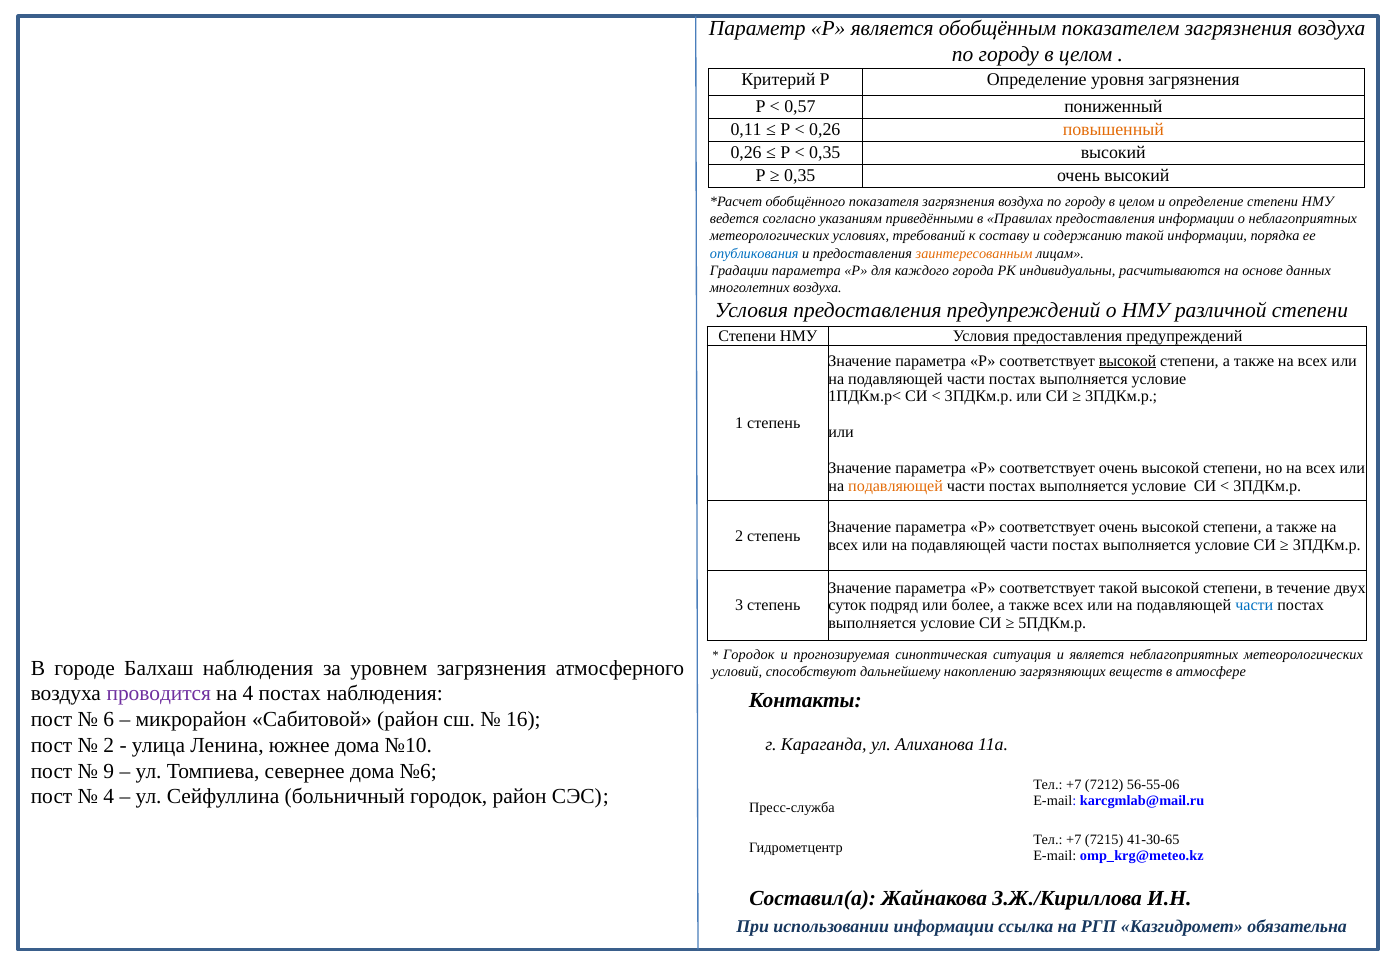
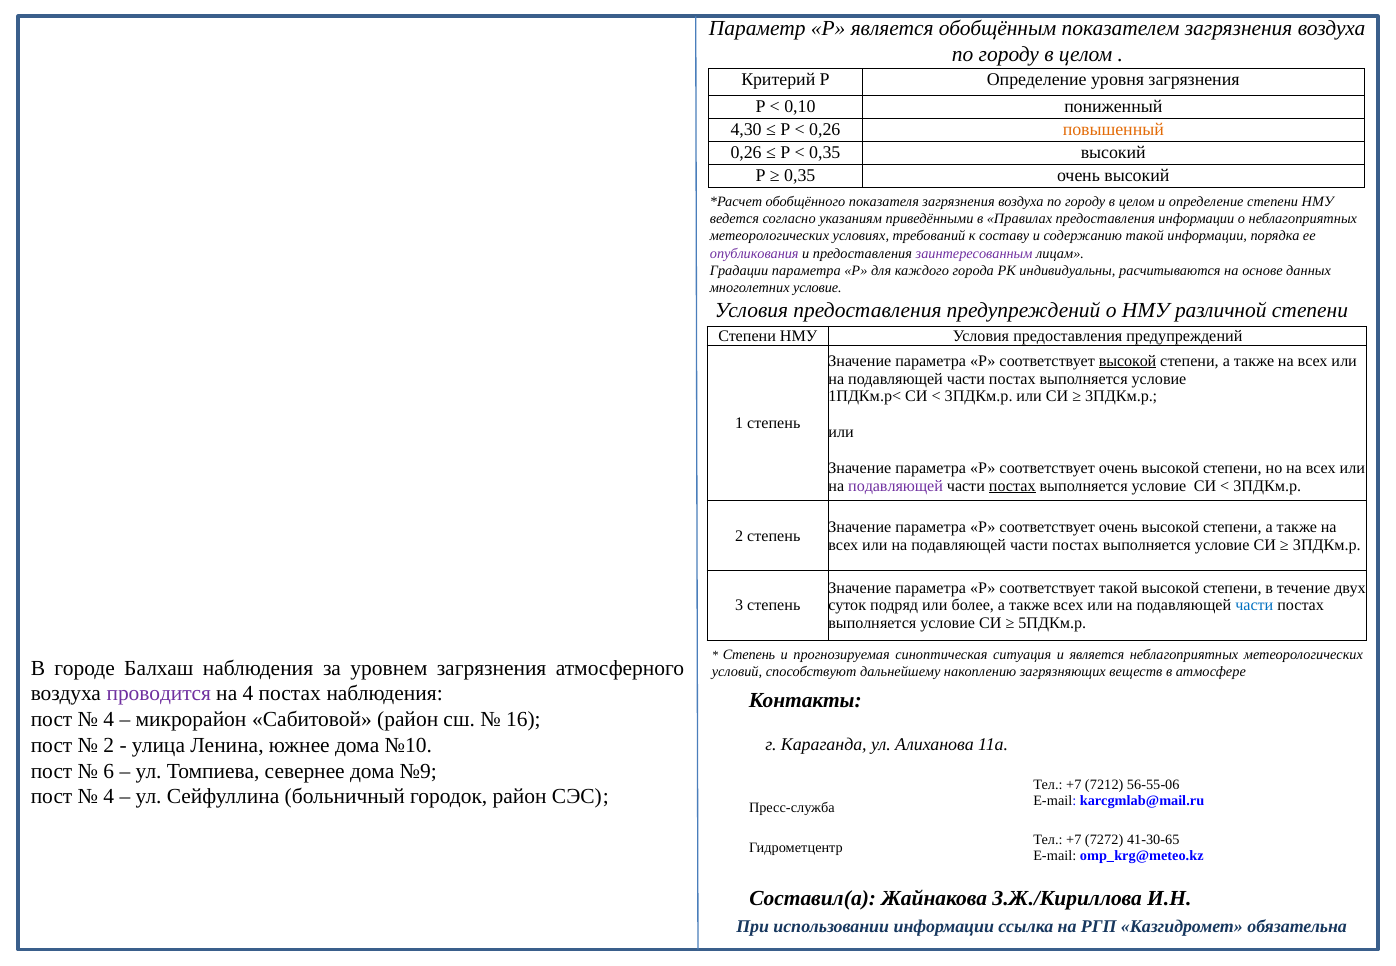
0,57: 0,57 -> 0,10 (800, 106)
0,11: 0,11 -> 4,30 (746, 129)
опубликования colour: blue -> purple (754, 254)
заинтересованным colour: orange -> purple (974, 254)
многолетних воздуха: воздуха -> условие (817, 288)
подавляющей colour: orange -> purple (896, 486)
постах underline: none -> present (1012, 486)
Городок: Городок -> Степень (749, 655)
6: 6 -> 4 (109, 720)
9: 9 -> 6 (109, 771)
№6: №6 -> №9 (418, 771)
7215: 7215 -> 7272 (1104, 841)
